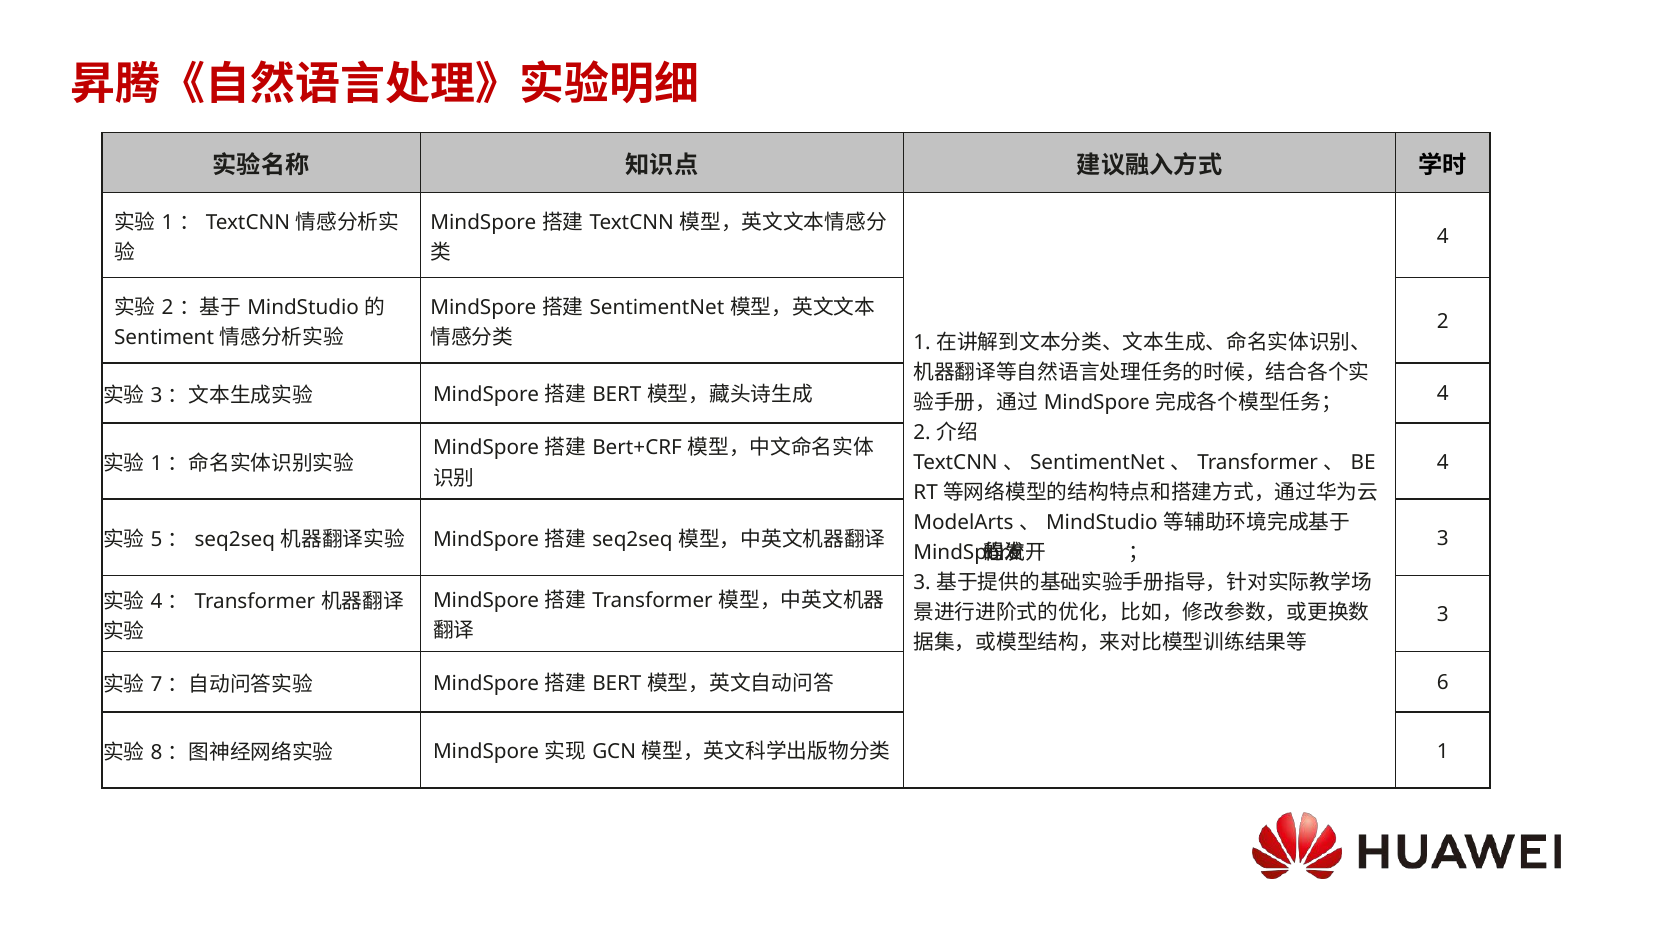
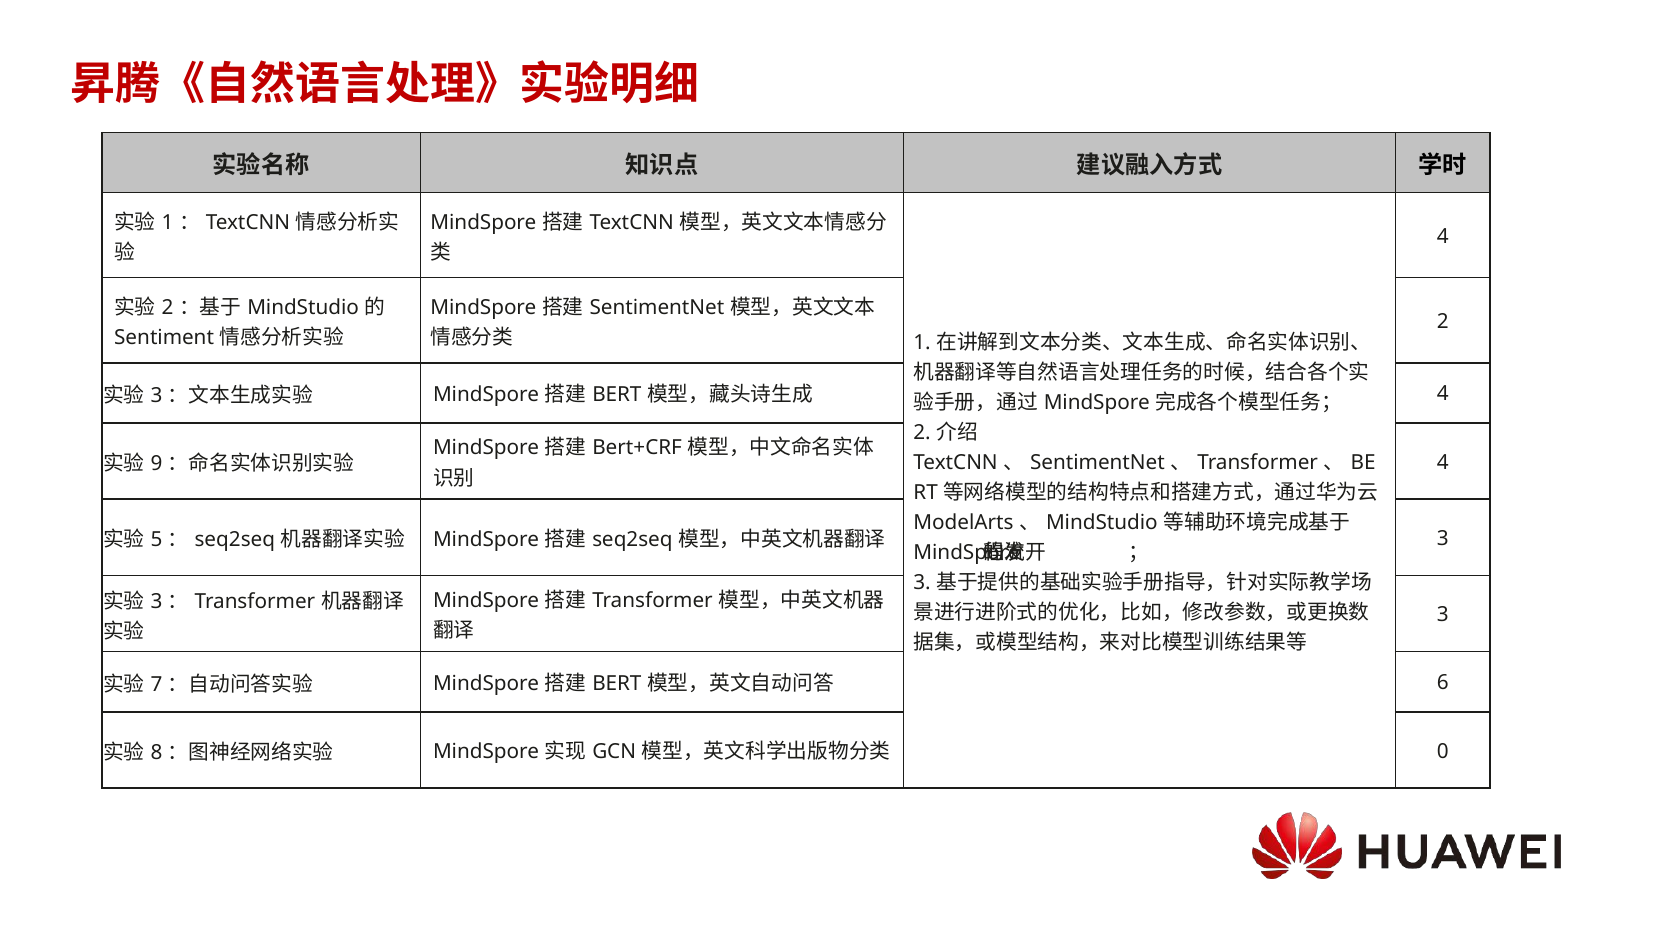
1: 1 -> 9 (156, 464)
4: 4 -> 3 (156, 601)
1: 1 -> 0 (1443, 751)
